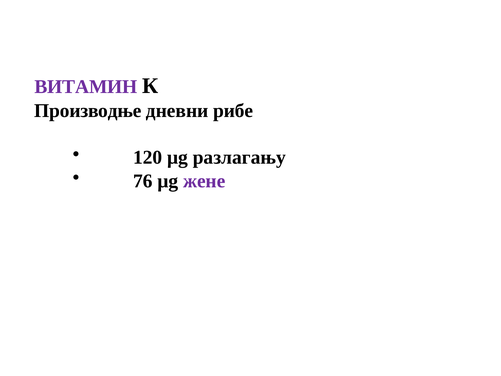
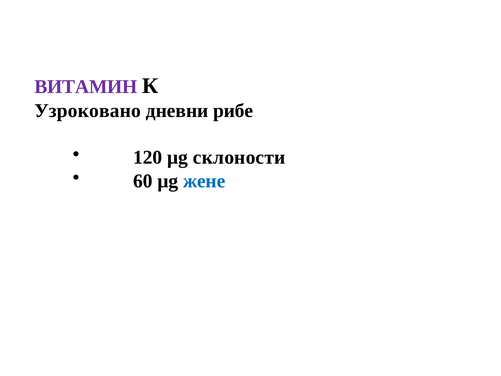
Производње: Производње -> Узроковано (88, 111)
разлагању: разлагању -> склоности (239, 157)
76: 76 -> 60 (143, 181)
жене colour: purple -> blue (204, 181)
